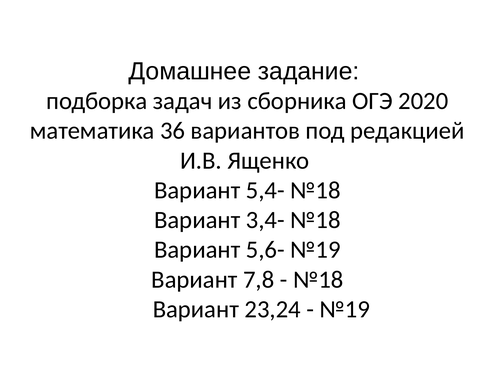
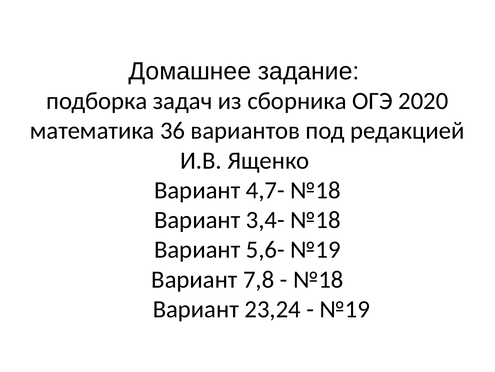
5,4-: 5,4- -> 4,7- (265, 190)
